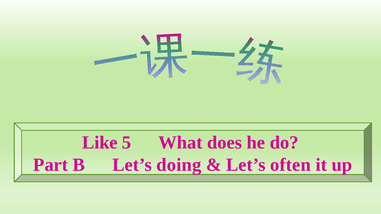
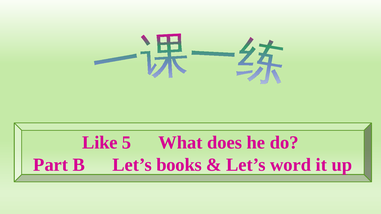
doing: doing -> books (179, 165)
often: often -> word (291, 165)
